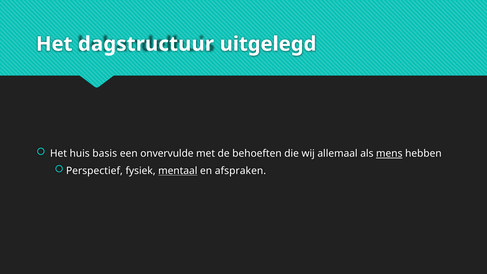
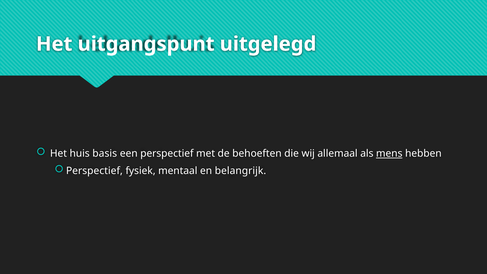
dagstructuur: dagstructuur -> uitgangspunt (146, 44)
een onvervulde: onvervulde -> perspectief (167, 153)
mentaal underline: present -> none (178, 171)
afspraken: afspraken -> belangrijk (240, 171)
